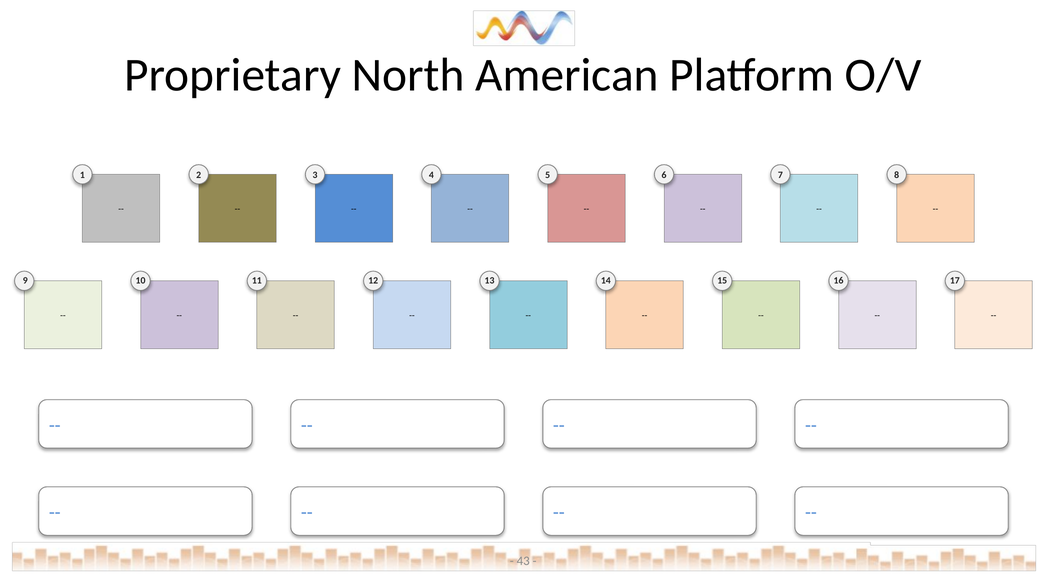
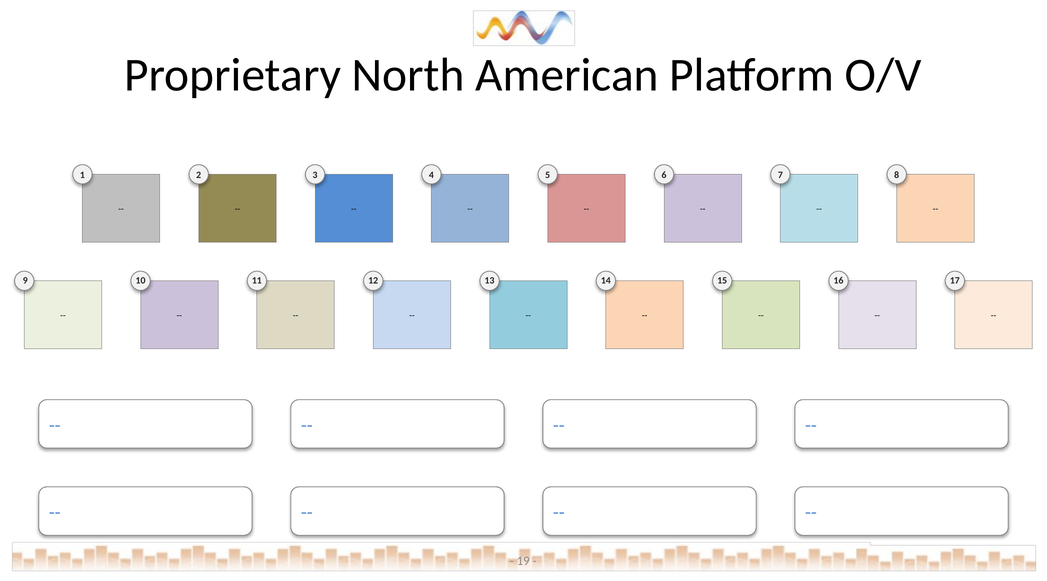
43: 43 -> 19 (523, 562)
